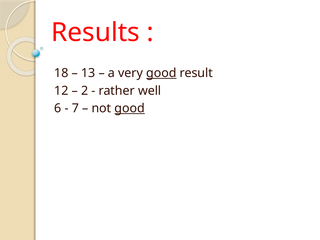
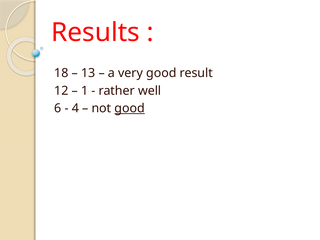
good underline: present -> none (161, 73)
2: 2 -> 1 (85, 91)
7: 7 -> 4 (75, 108)
